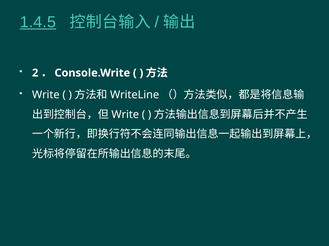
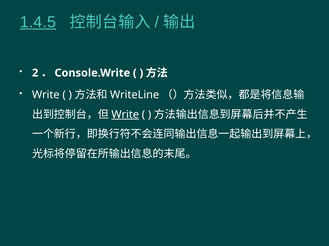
Write underline: none -> present (125, 115)
